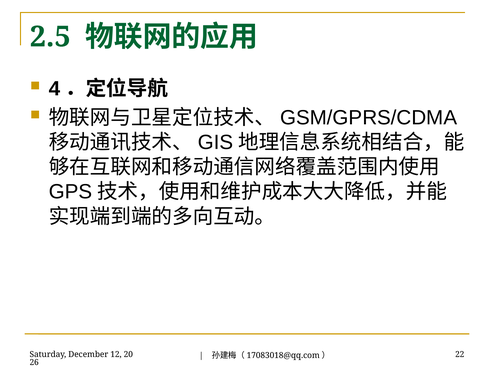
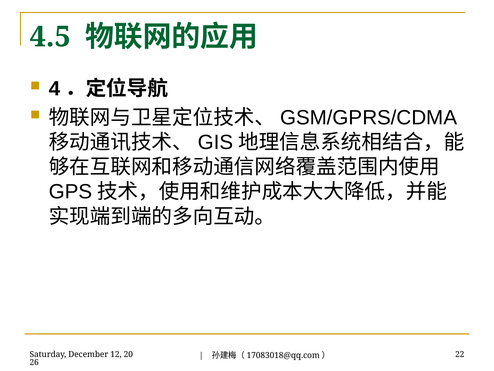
2.5: 2.5 -> 4.5 (50, 37)
